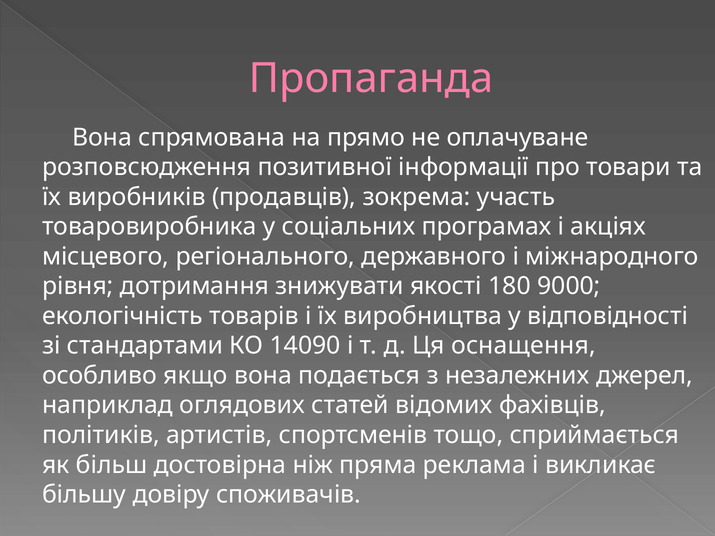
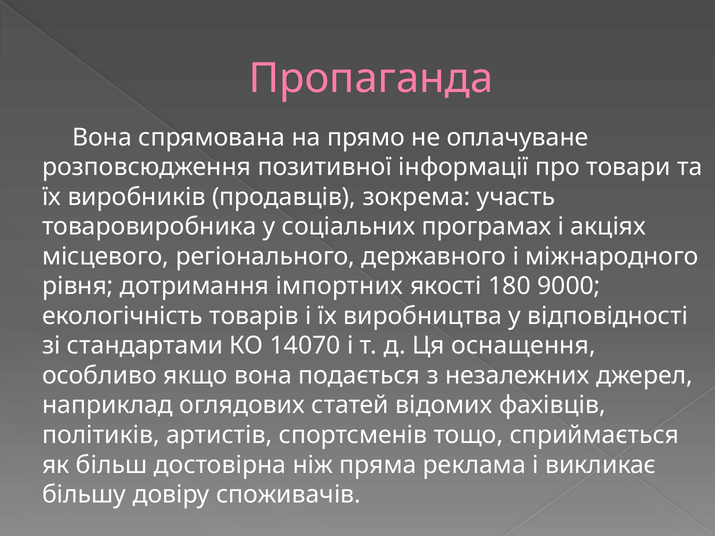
знижувати: знижувати -> імпортних (339, 286)
14090: 14090 -> 14070 (305, 346)
